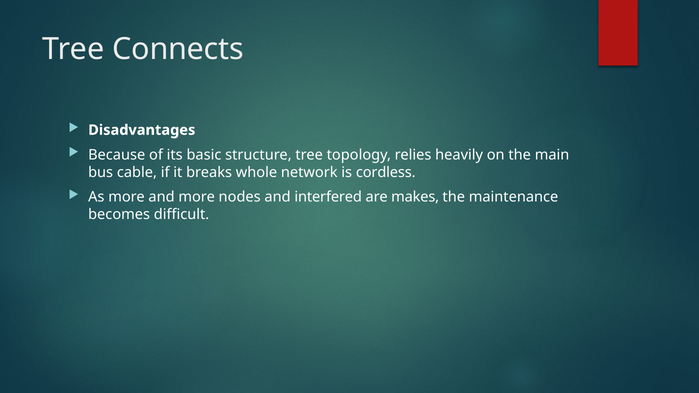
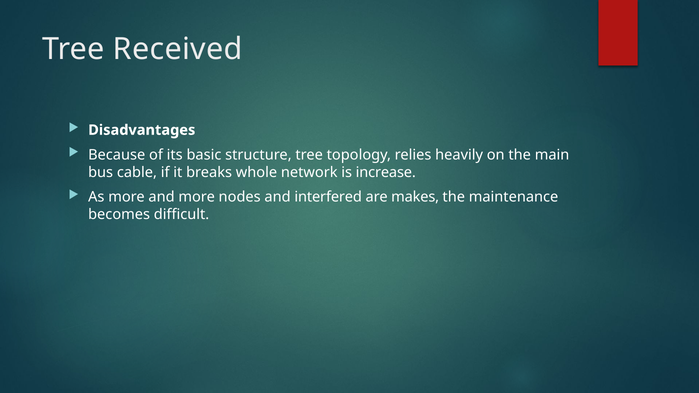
Connects: Connects -> Received (178, 49)
cordless: cordless -> increase (386, 172)
